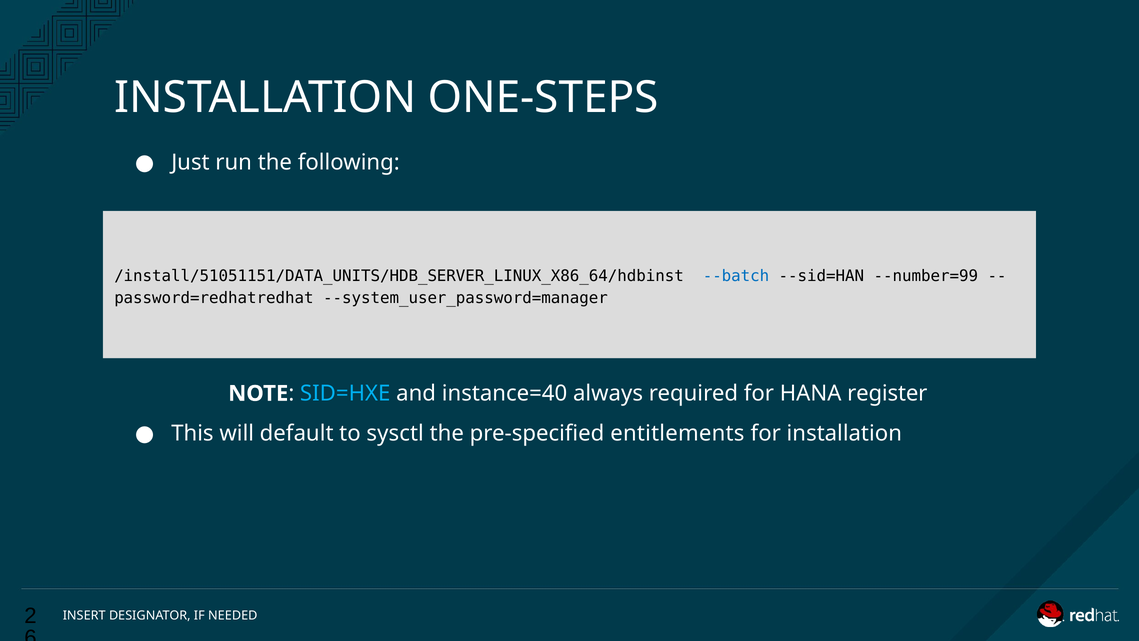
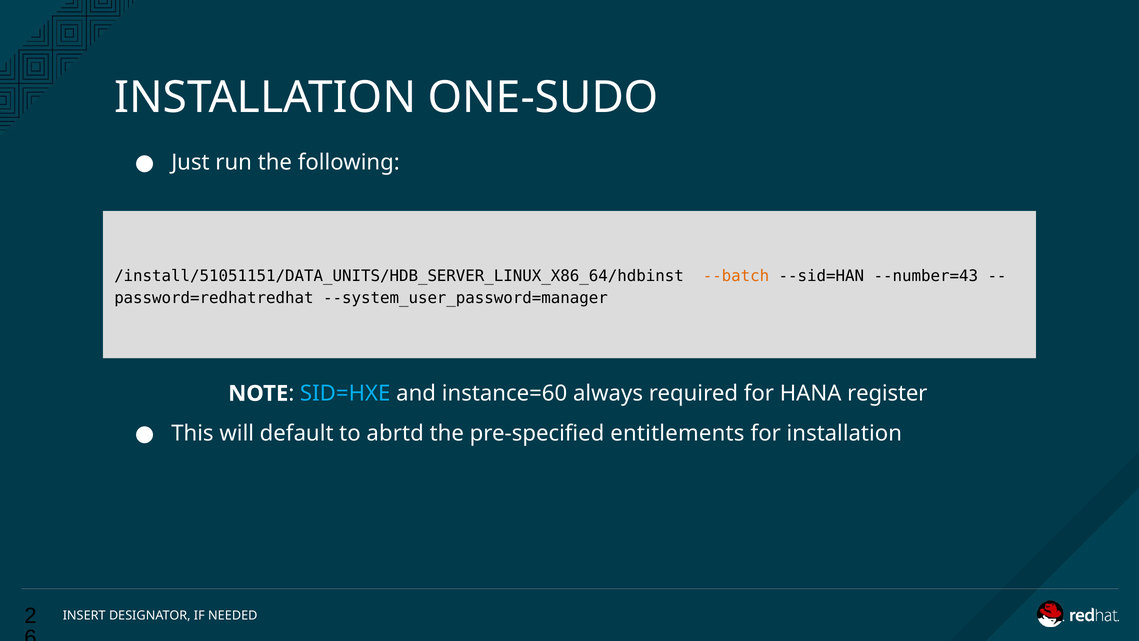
ONE-STEPS: ONE-STEPS -> ONE-SUDO (543, 97)
--batch colour: blue -> orange (736, 276)
--number=99: --number=99 -> --number=43 (926, 276)
instance=40: instance=40 -> instance=60 (505, 393)
sysctl: sysctl -> abrtd (395, 433)
